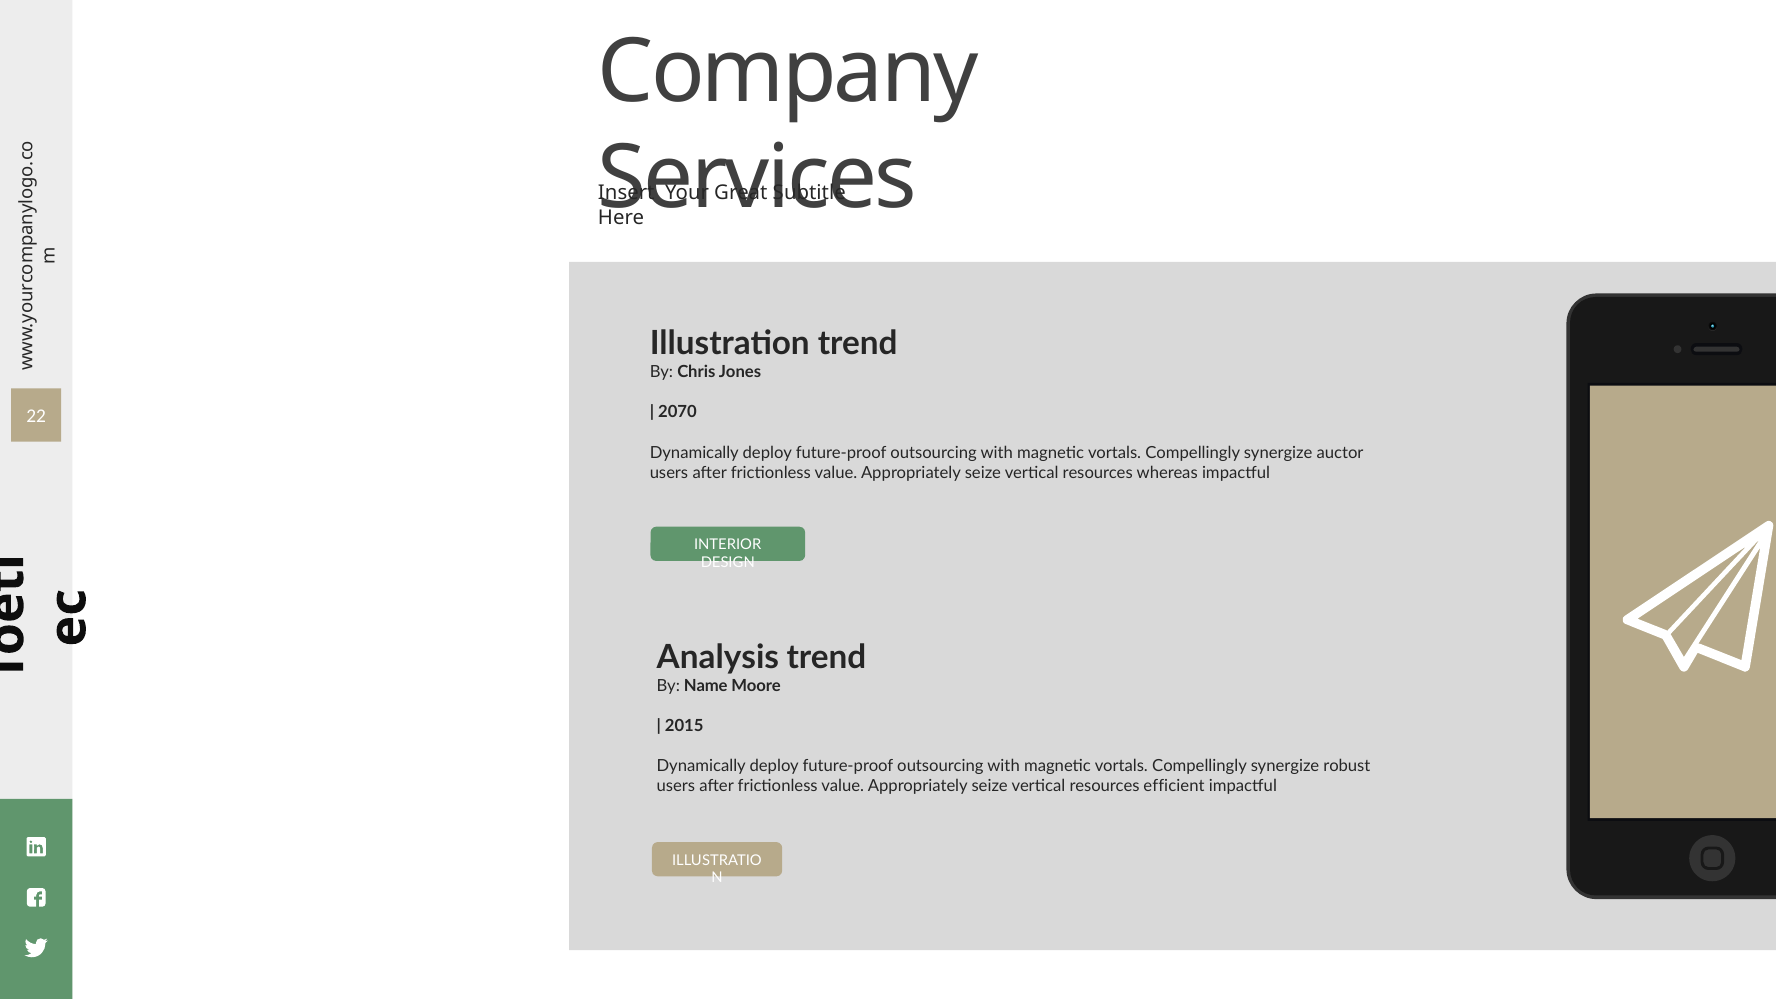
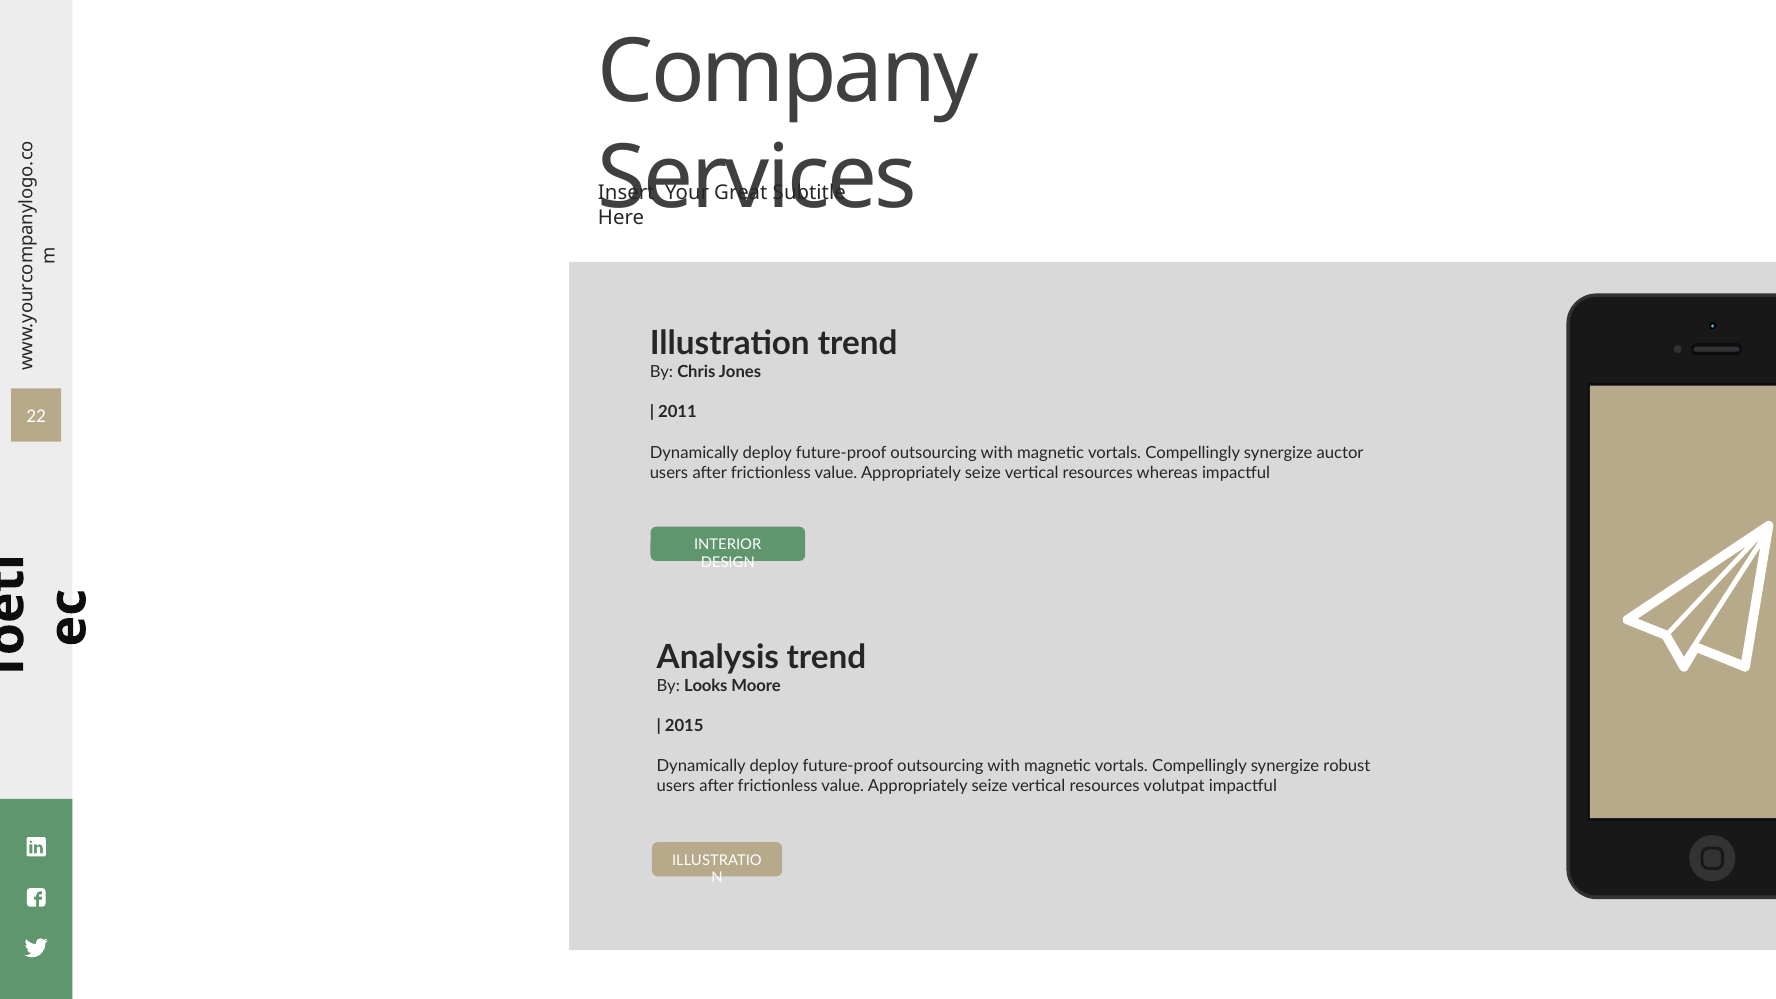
2070: 2070 -> 2011 (677, 412)
Name: Name -> Looks (706, 686)
efficient: efficient -> volutpat (1174, 786)
